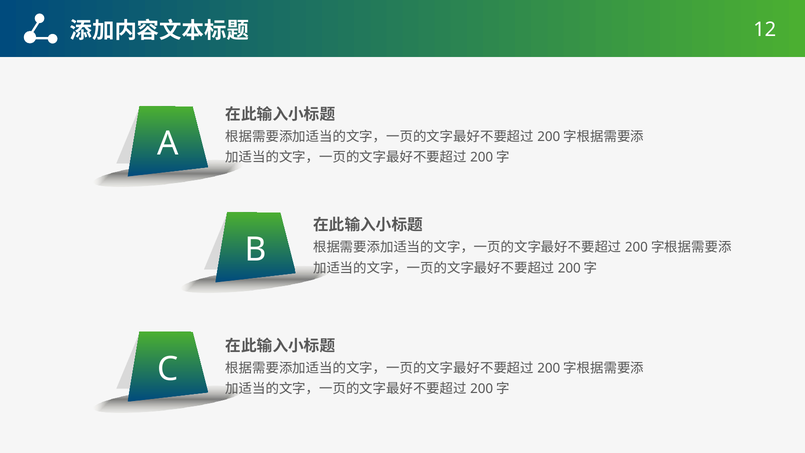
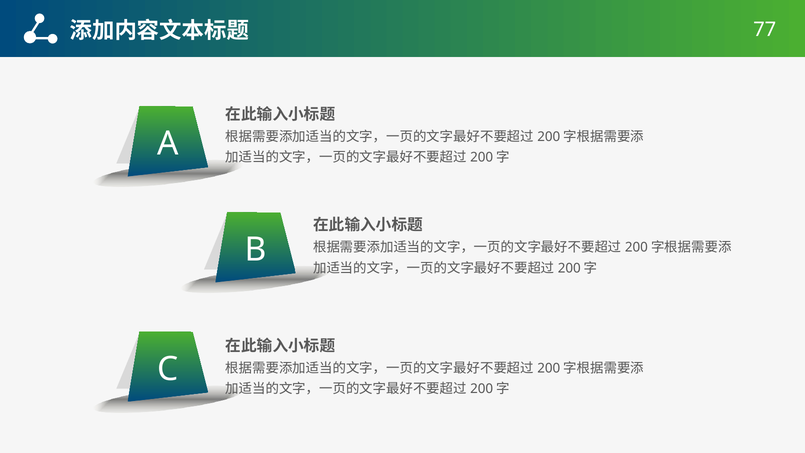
12: 12 -> 77 (765, 29)
